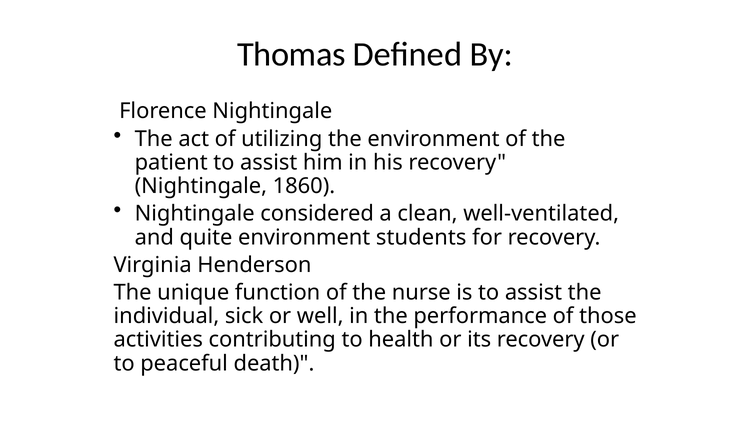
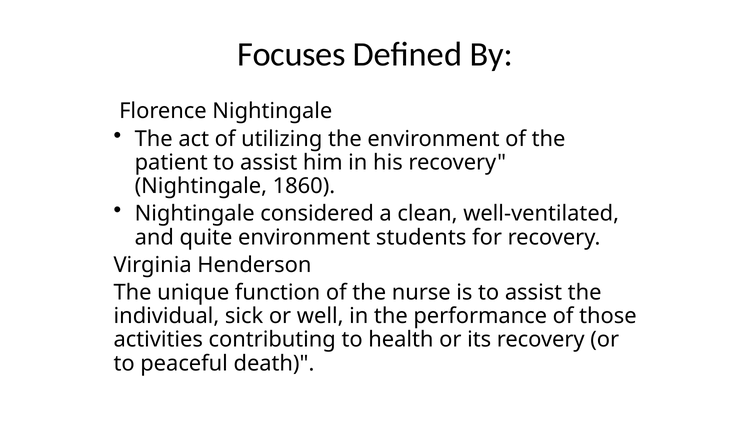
Thomas: Thomas -> Focuses (291, 55)
